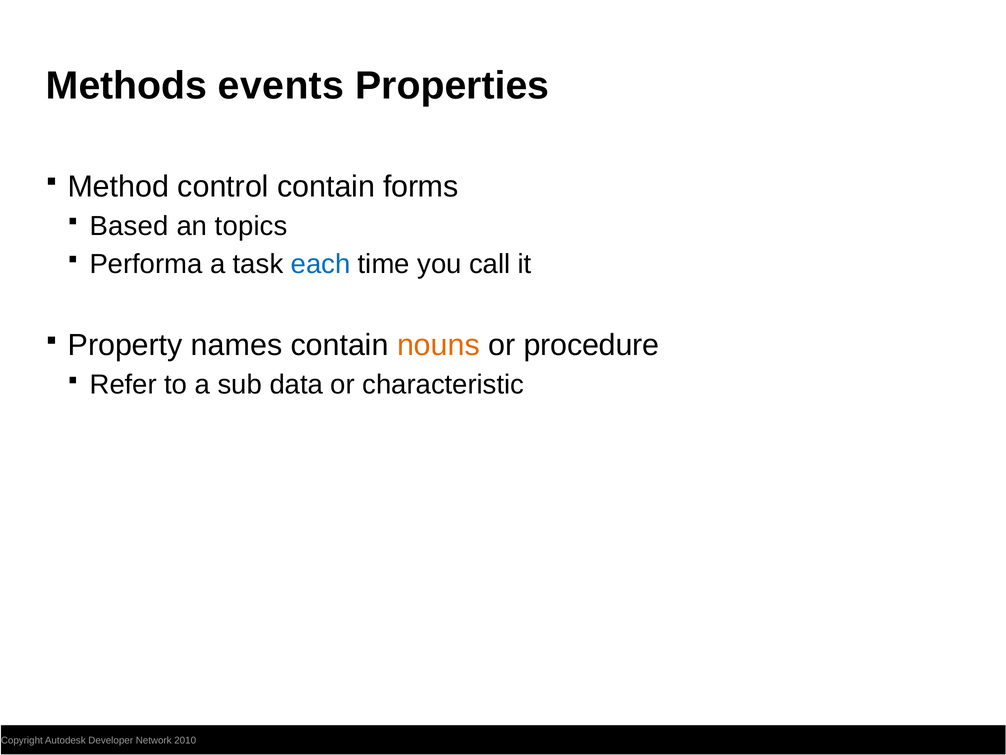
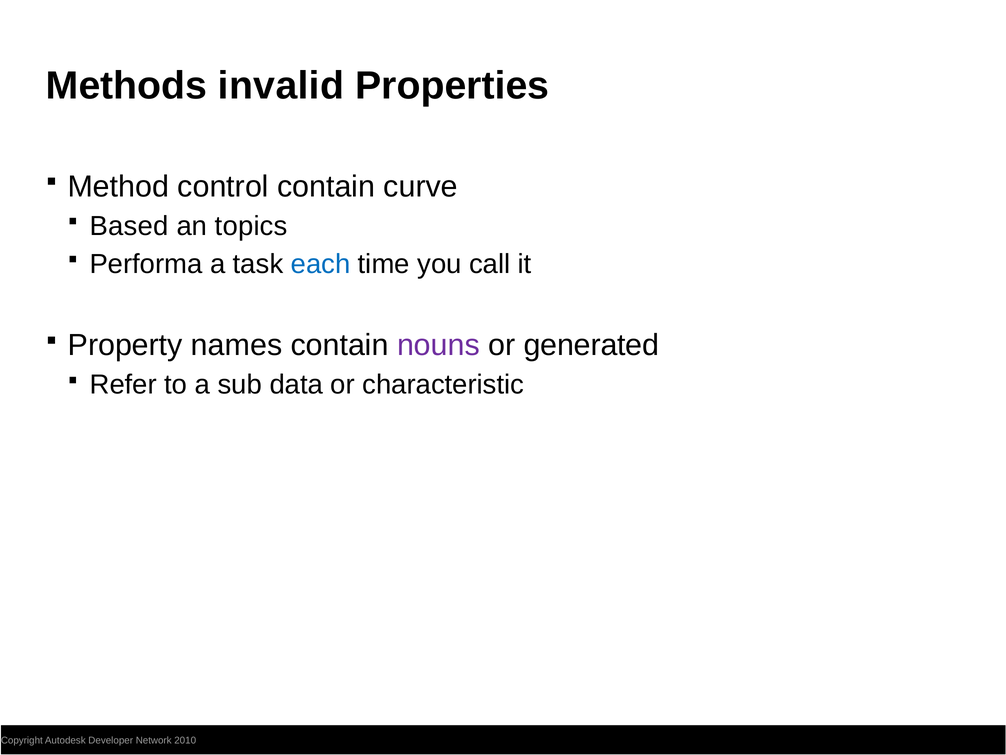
events: events -> invalid (281, 86)
forms: forms -> curve (421, 186)
nouns colour: orange -> purple (438, 345)
procedure: procedure -> generated (591, 345)
